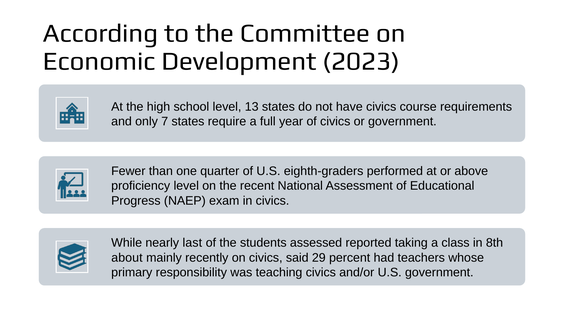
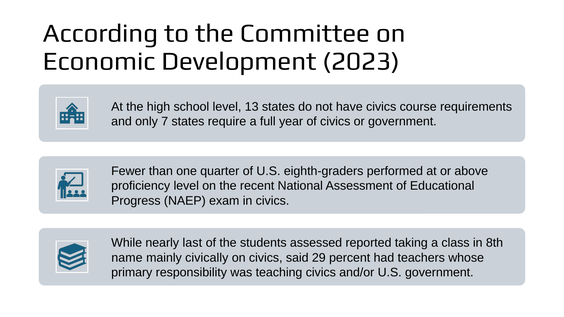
about: about -> name (127, 258)
recently: recently -> civically (207, 258)
